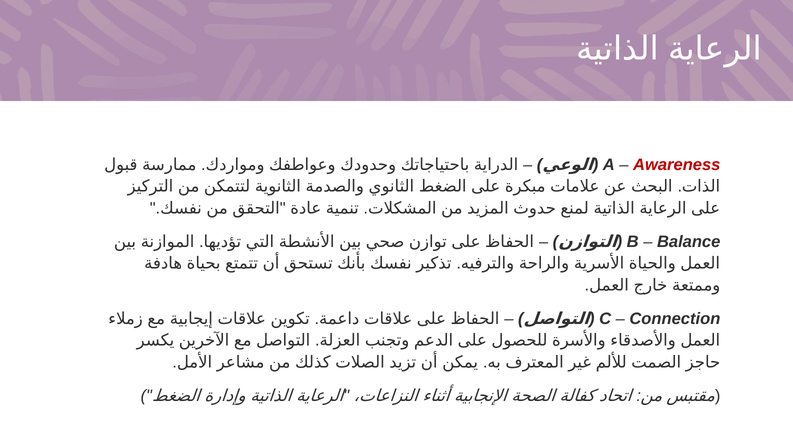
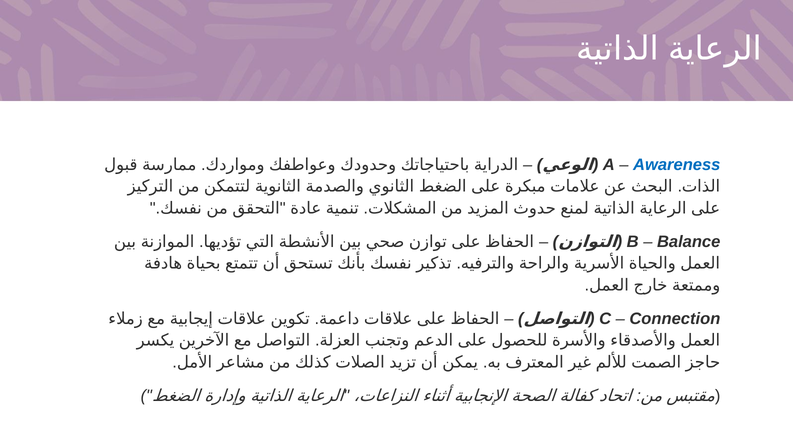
Awareness colour: red -> blue (677, 165)
